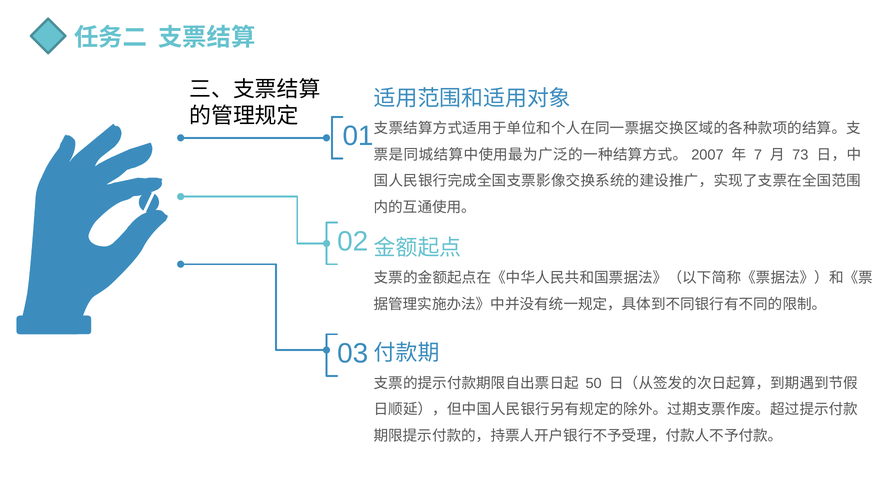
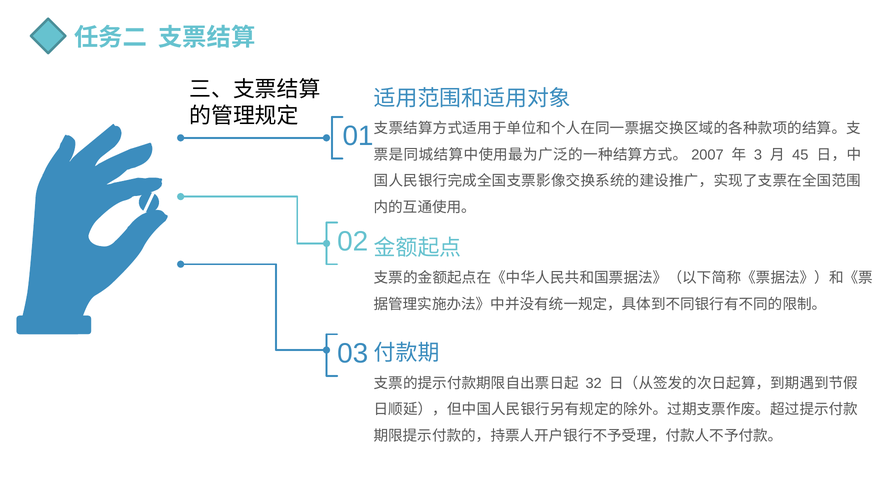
7: 7 -> 3 (758, 155)
73: 73 -> 45 (800, 155)
50: 50 -> 32 (594, 383)
